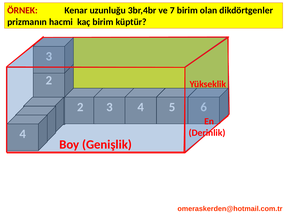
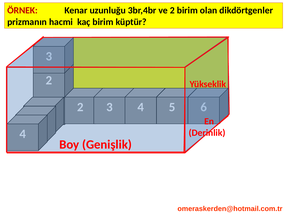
ve 7: 7 -> 2 (172, 10)
